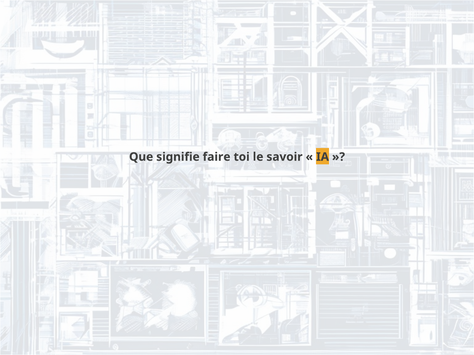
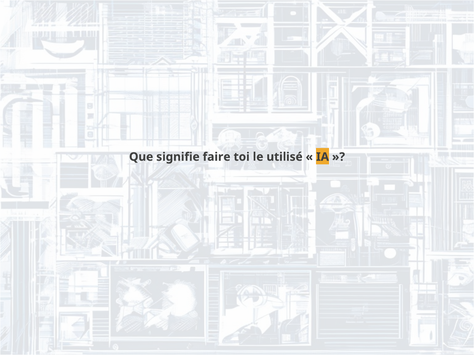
savoir: savoir -> utilisé (285, 157)
